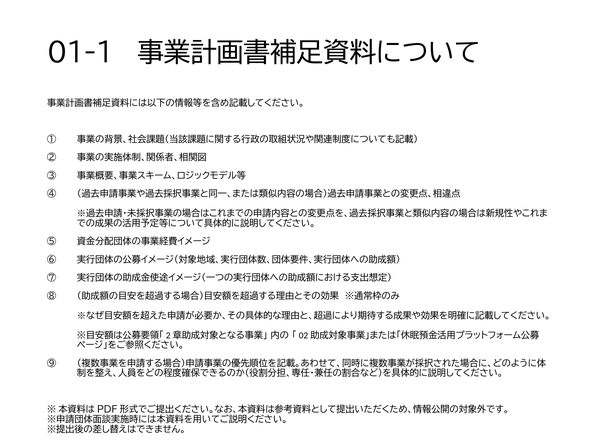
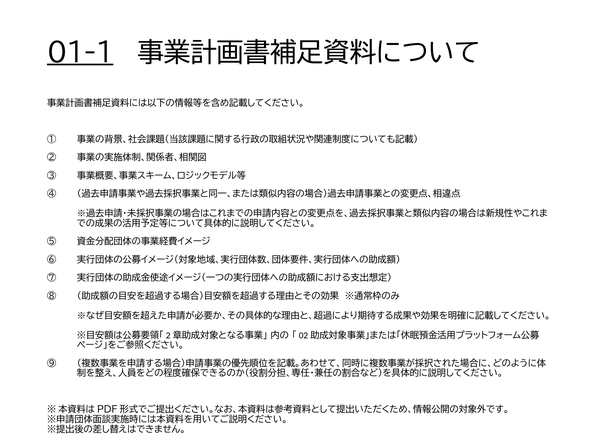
01-1 underline: none -> present (80, 53)
